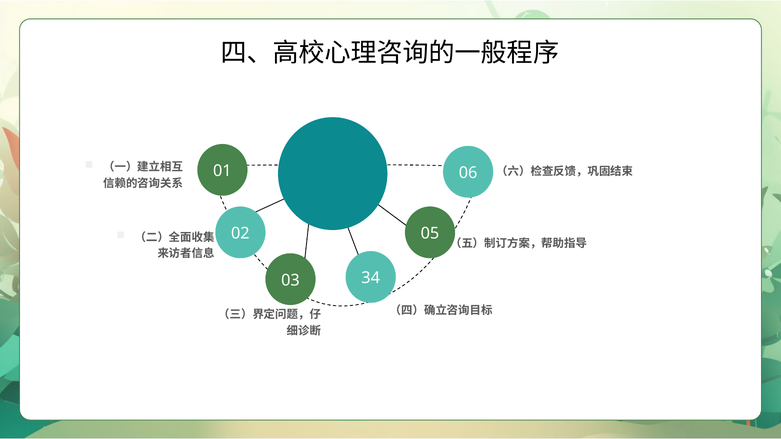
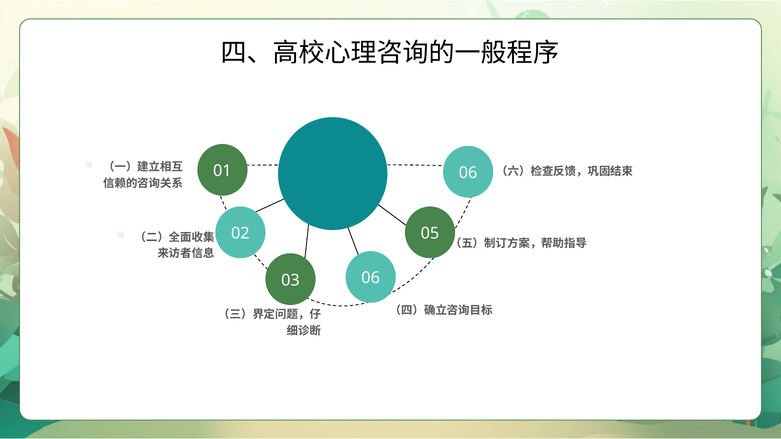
03 34: 34 -> 06 (371, 278)
